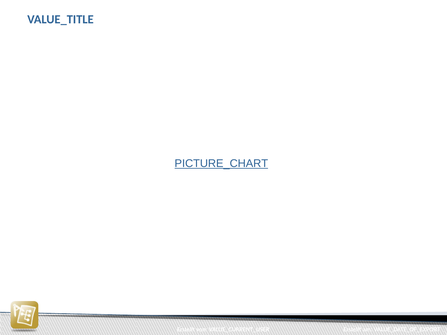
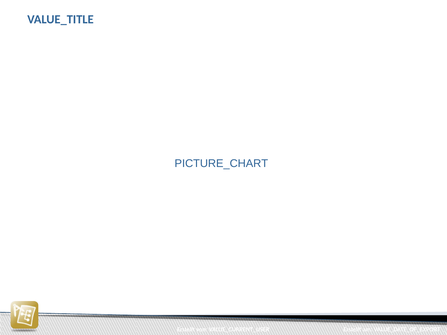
PICTURE_CHART underline: present -> none (221, 164)
